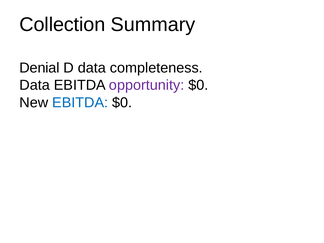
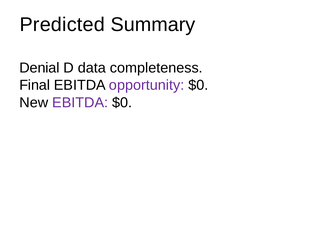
Collection: Collection -> Predicted (62, 25)
Data: Data -> Final (35, 85)
EBITDA colour: blue -> purple (80, 103)
